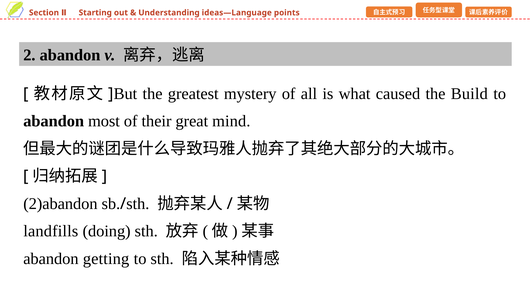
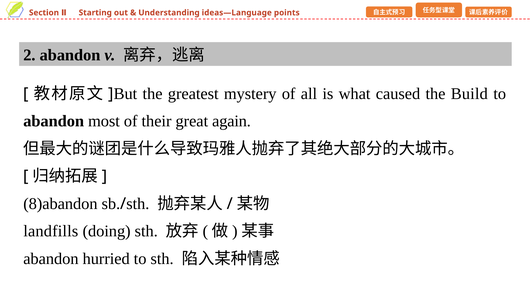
mind: mind -> again (231, 121)
2)abandon: 2)abandon -> 8)abandon (60, 204)
getting: getting -> hurried (106, 259)
